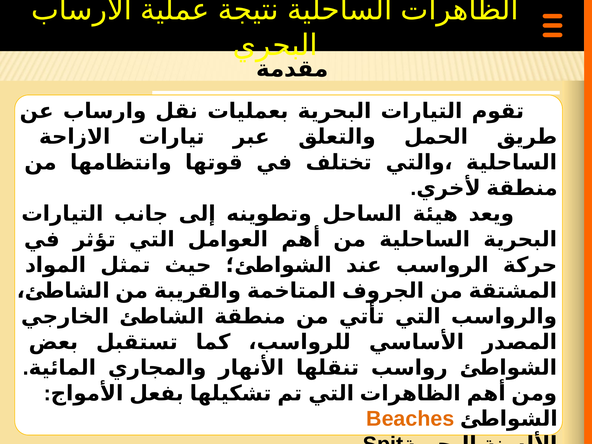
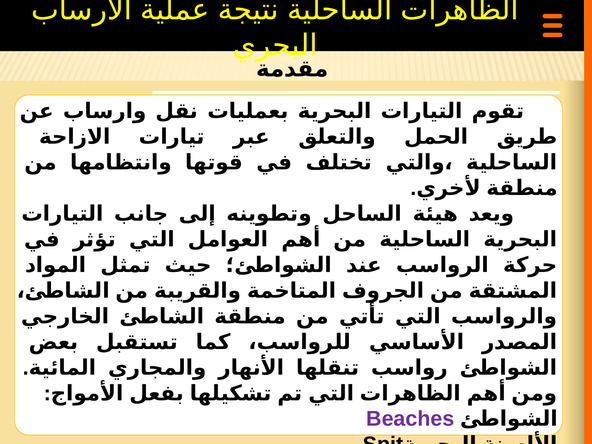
Beaches colour: orange -> purple (410, 419)
